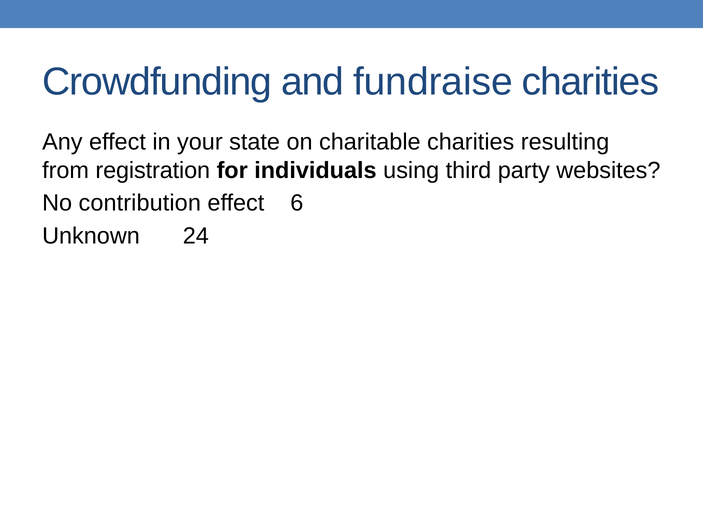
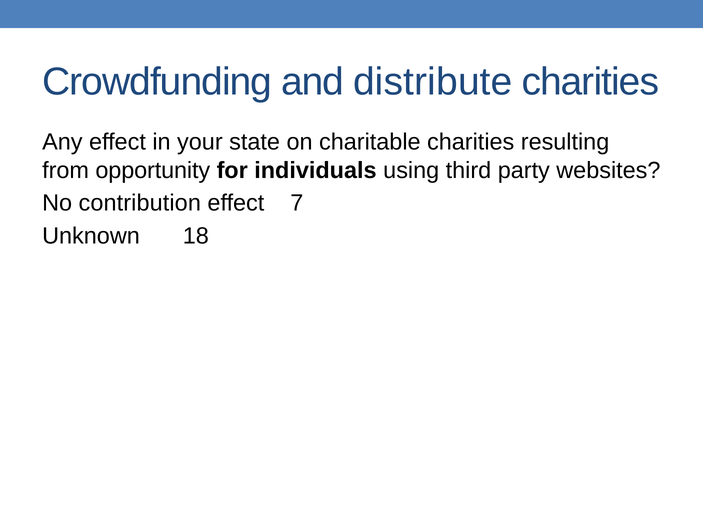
fundraise: fundraise -> distribute (433, 82)
registration: registration -> opportunity (153, 170)
6: 6 -> 7 (297, 203)
24: 24 -> 18 (196, 236)
